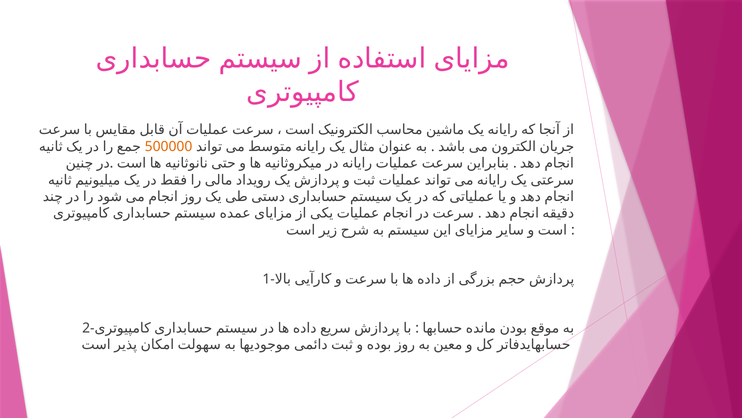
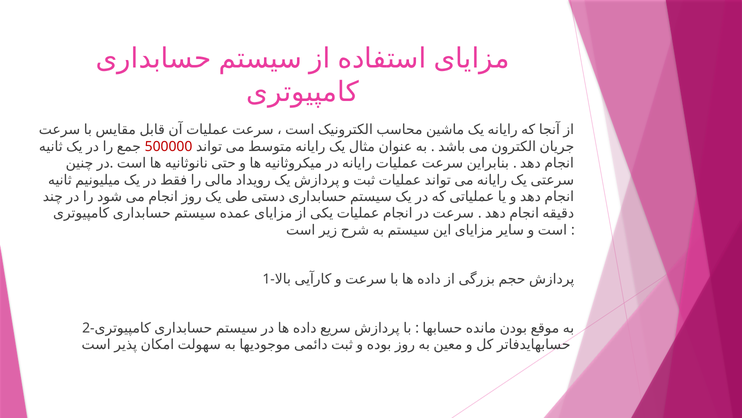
500000 colour: orange -> red (169, 146)
